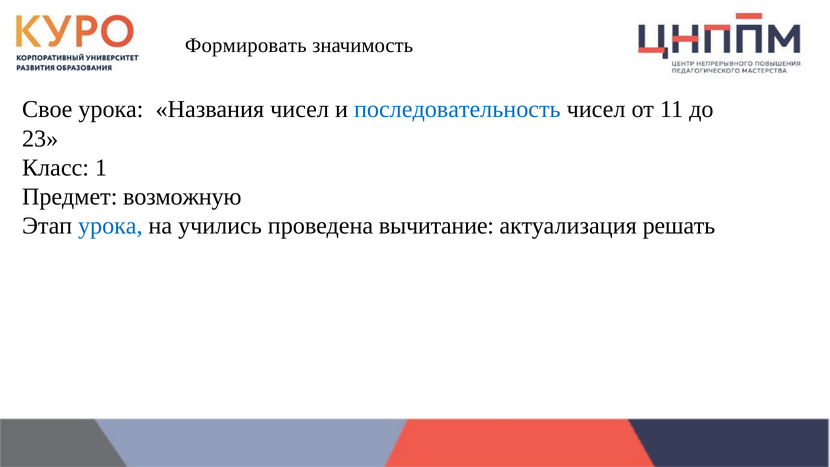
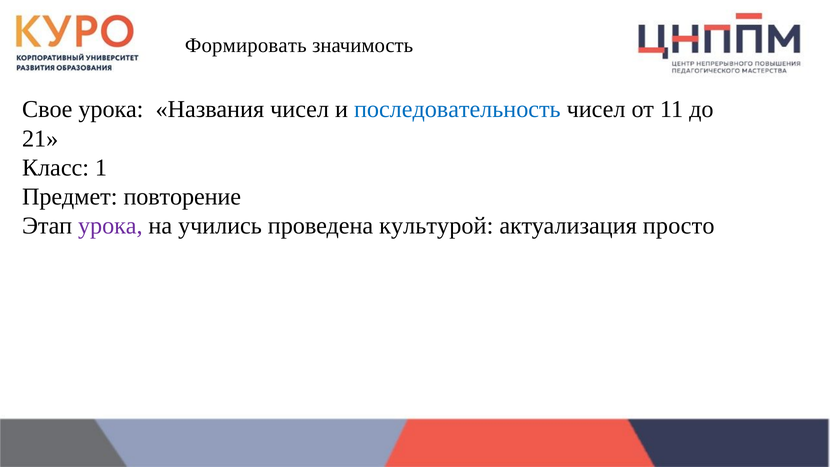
23: 23 -> 21 (40, 139)
возможную: возможную -> повторение (182, 197)
урока colour: blue -> purple (110, 226)
вычитание: вычитание -> культурой (436, 226)
решать: решать -> просто (679, 226)
